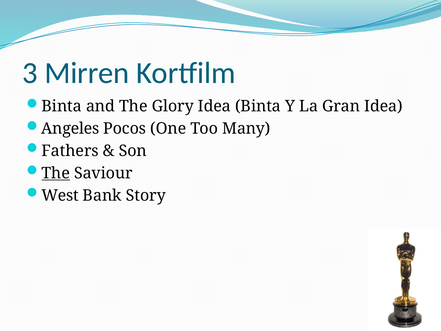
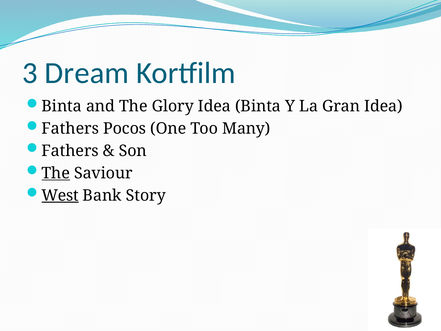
Mirren: Mirren -> Dream (87, 73)
Angeles: Angeles -> Fathers (70, 128)
West underline: none -> present (60, 195)
